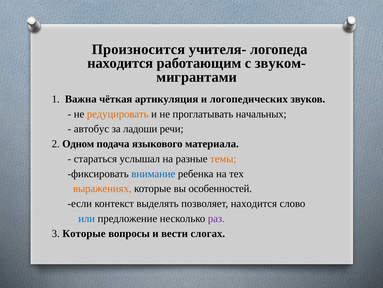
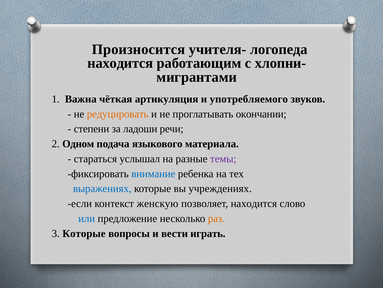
звуком-: звуком- -> хлопни- (281, 63)
логопедических: логопедических -> употребляемого (249, 99)
начальных: начальных -> окончании (261, 114)
автобус: автобус -> степени (92, 129)
темы colour: orange -> purple (223, 158)
выражениях colour: orange -> blue (102, 188)
особенностей: особенностей -> учреждениях (220, 188)
выделять: выделять -> женскую (158, 203)
раз colour: purple -> orange (216, 218)
слогах: слогах -> играть (208, 233)
